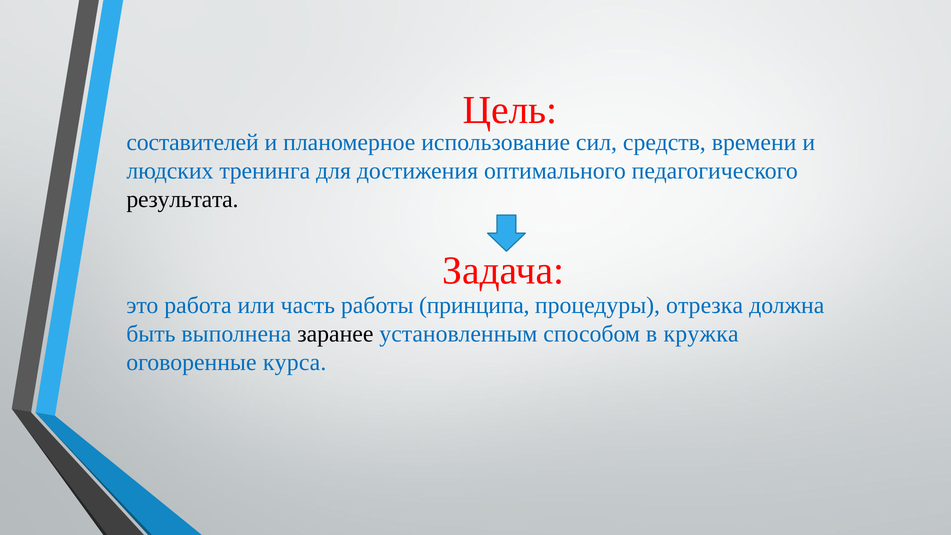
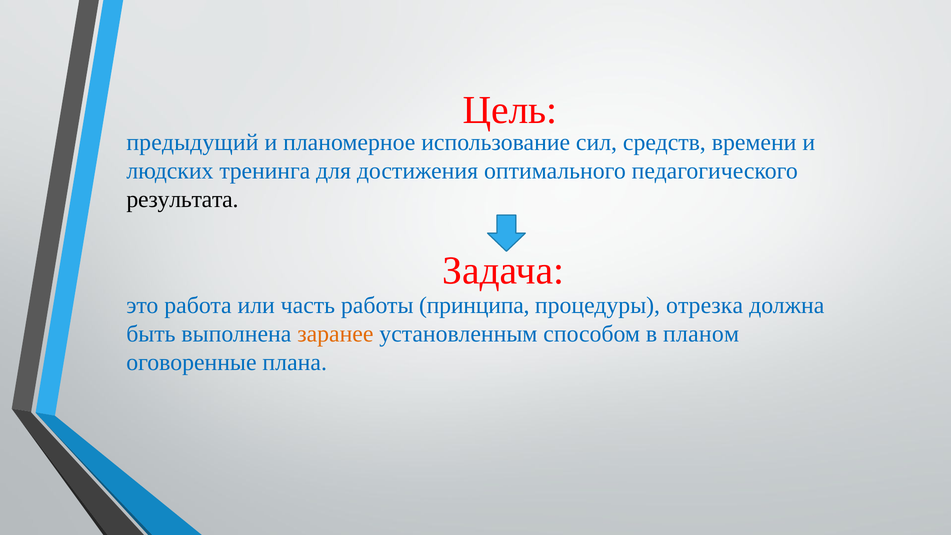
составителей: составителей -> предыдущий (192, 142)
заранее colour: black -> orange (335, 334)
кружка: кружка -> планом (701, 334)
курса: курса -> плана (295, 362)
